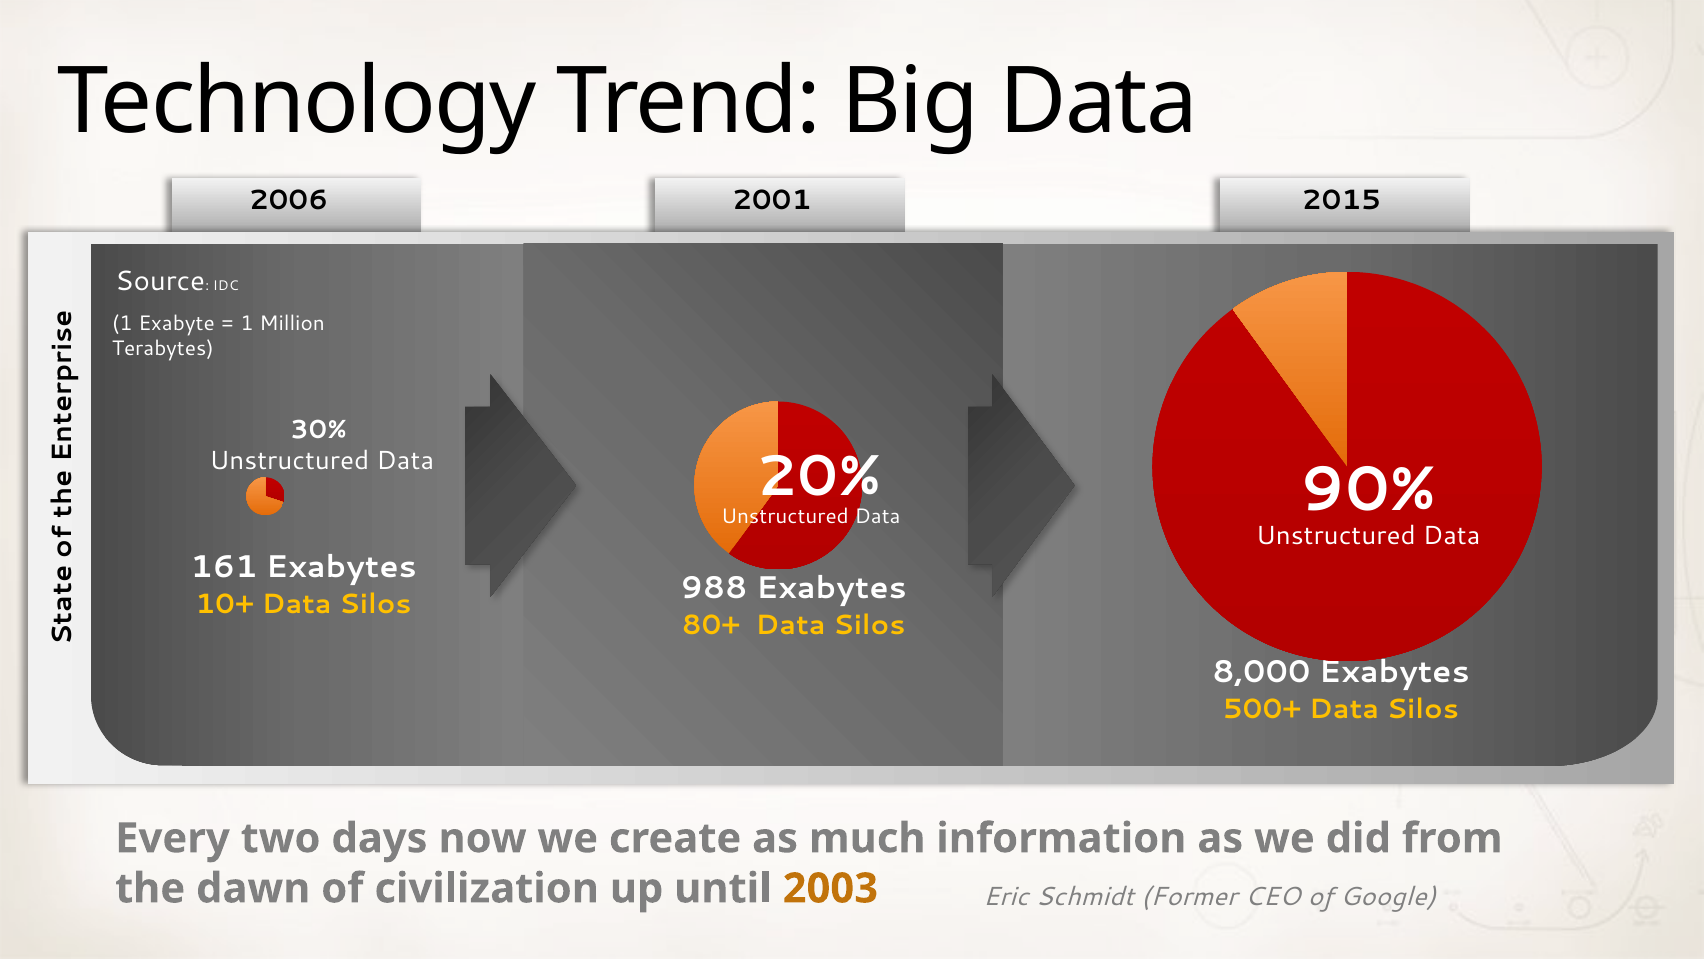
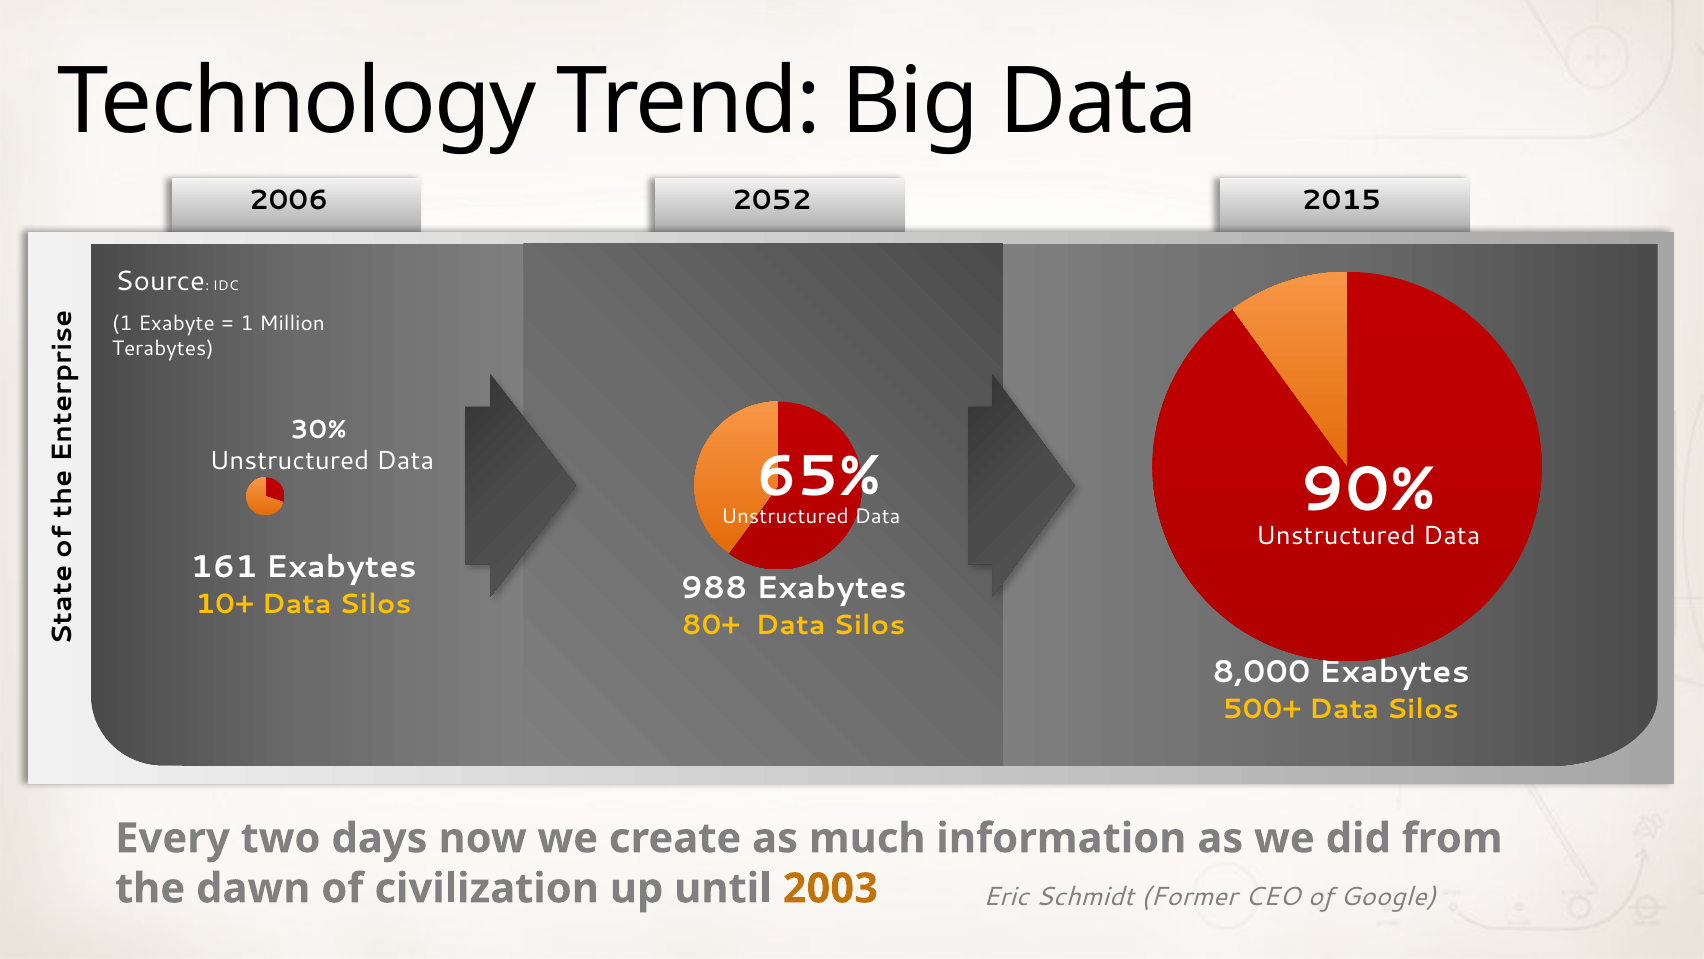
2001: 2001 -> 2052 (772, 200)
20%: 20% -> 65% (819, 476)
